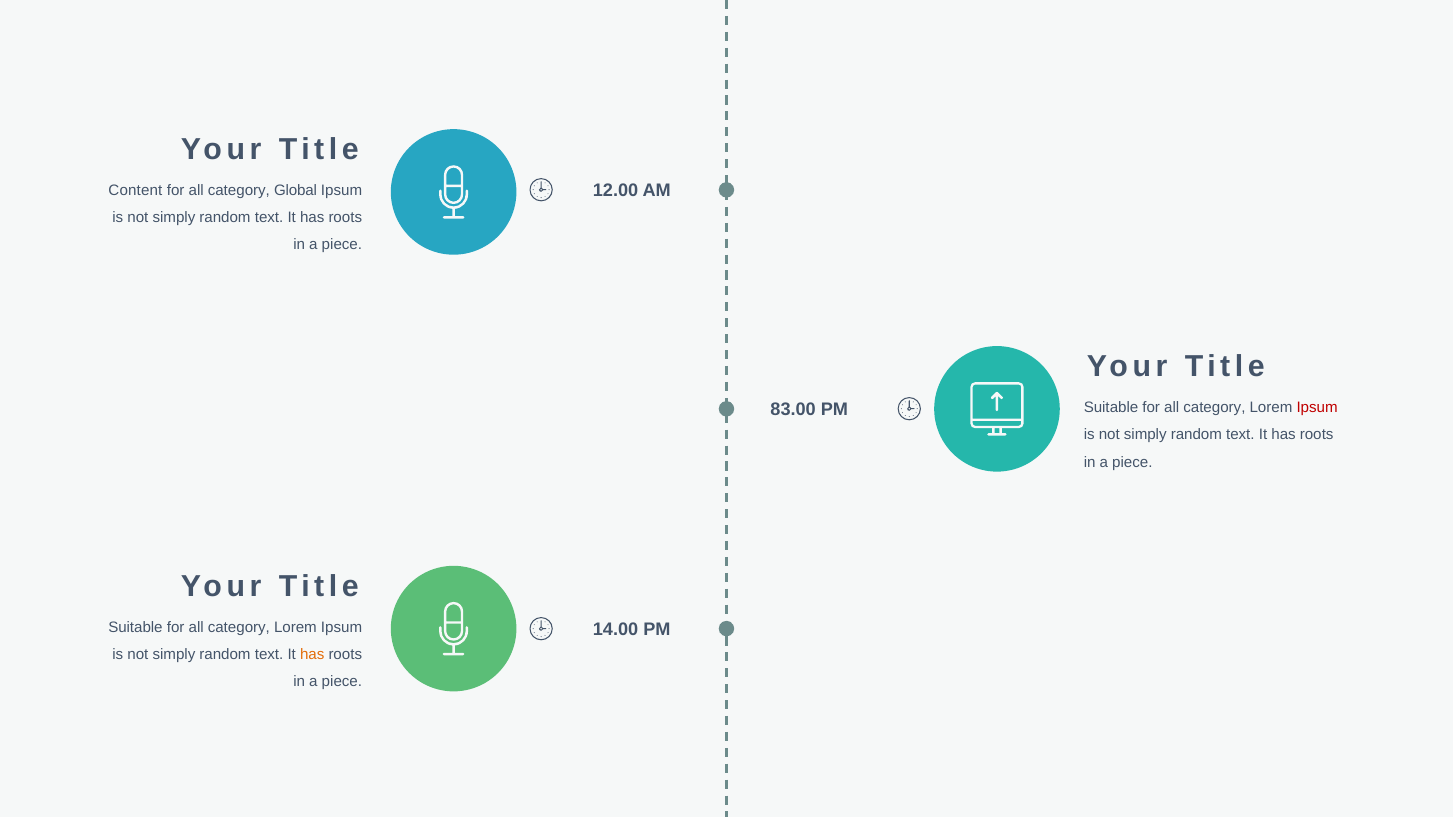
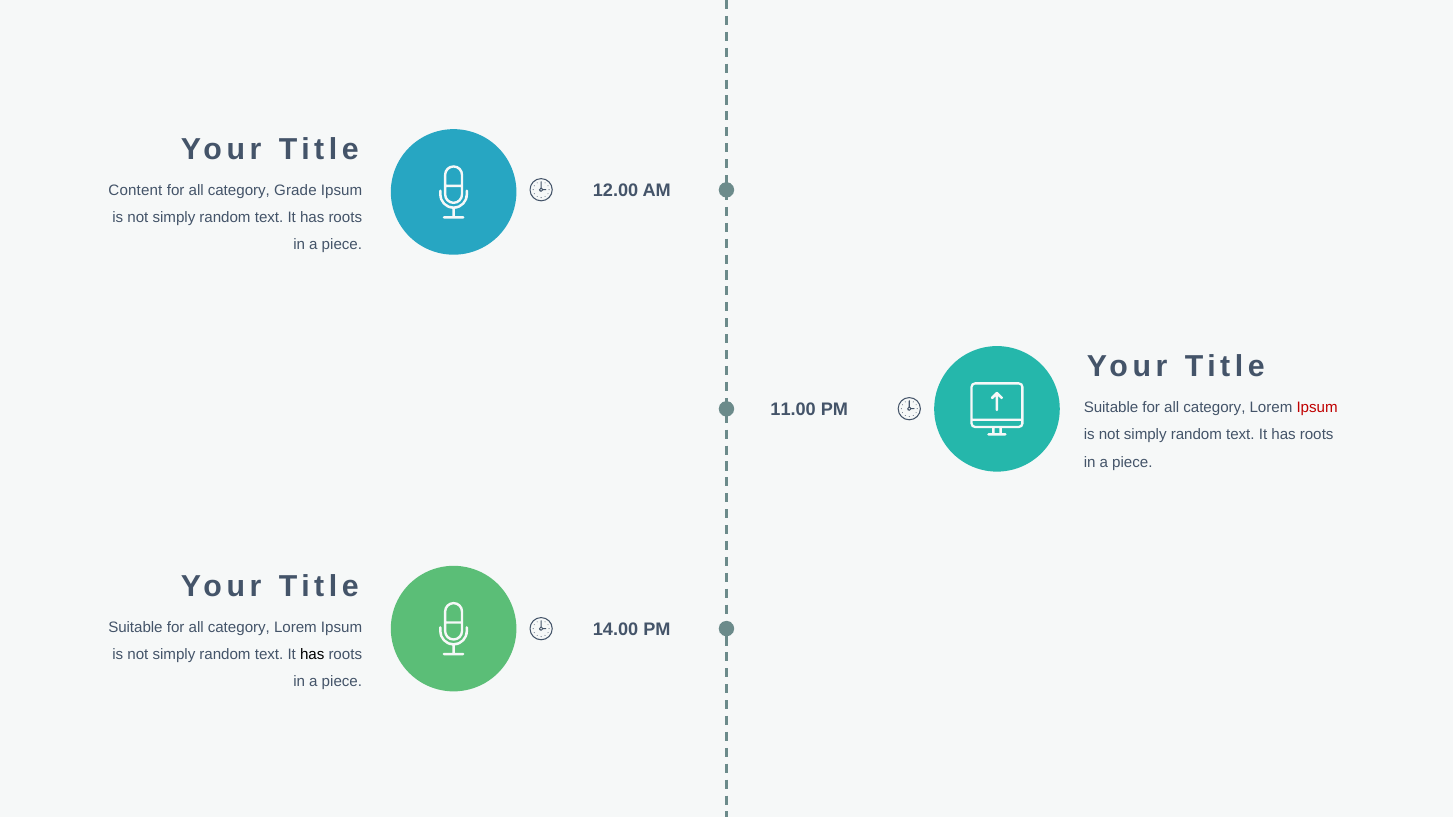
Global: Global -> Grade (295, 190)
83.00: 83.00 -> 11.00 (793, 410)
has colour: orange -> black (312, 655)
